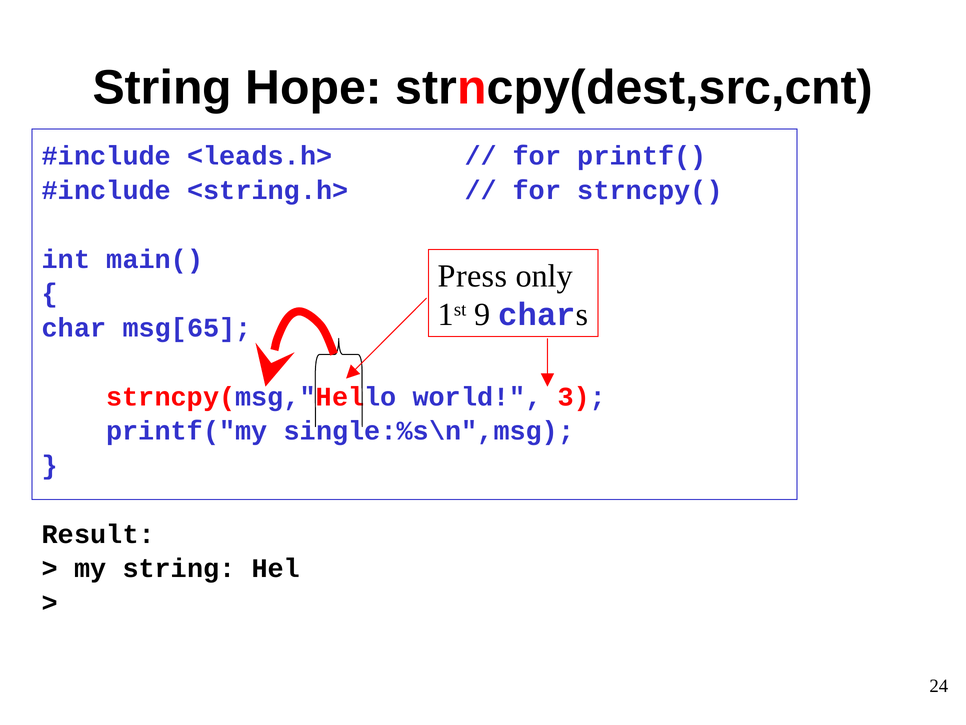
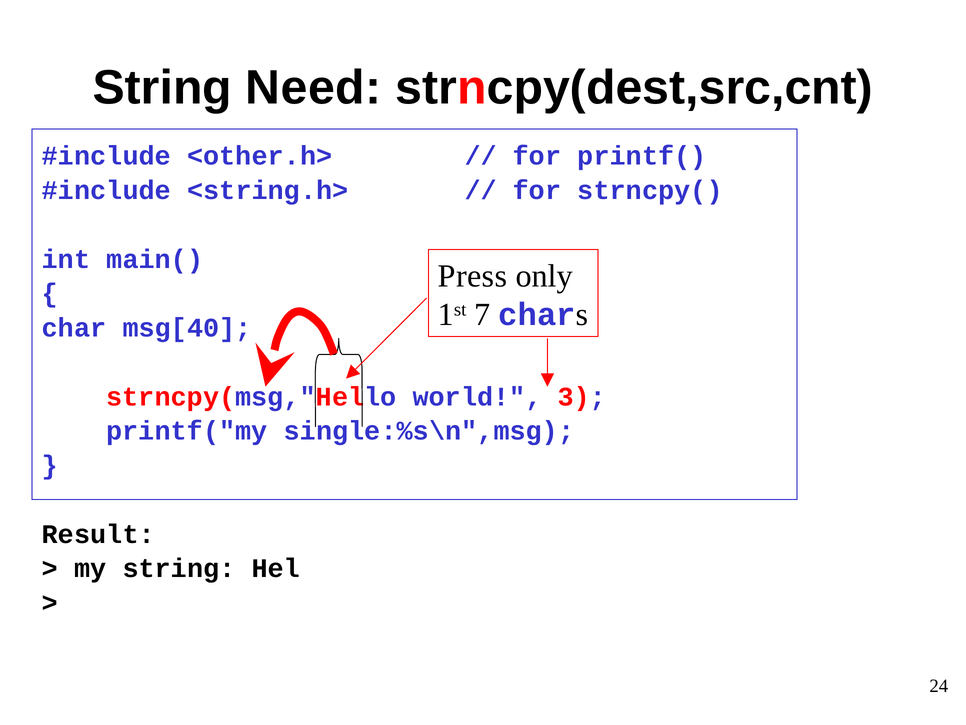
Hope: Hope -> Need (313, 88)
<leads.h>: <leads.h> -> <other.h> (260, 156)
9: 9 -> 7 (482, 315)
msg[65: msg[65 -> msg[40 (187, 328)
